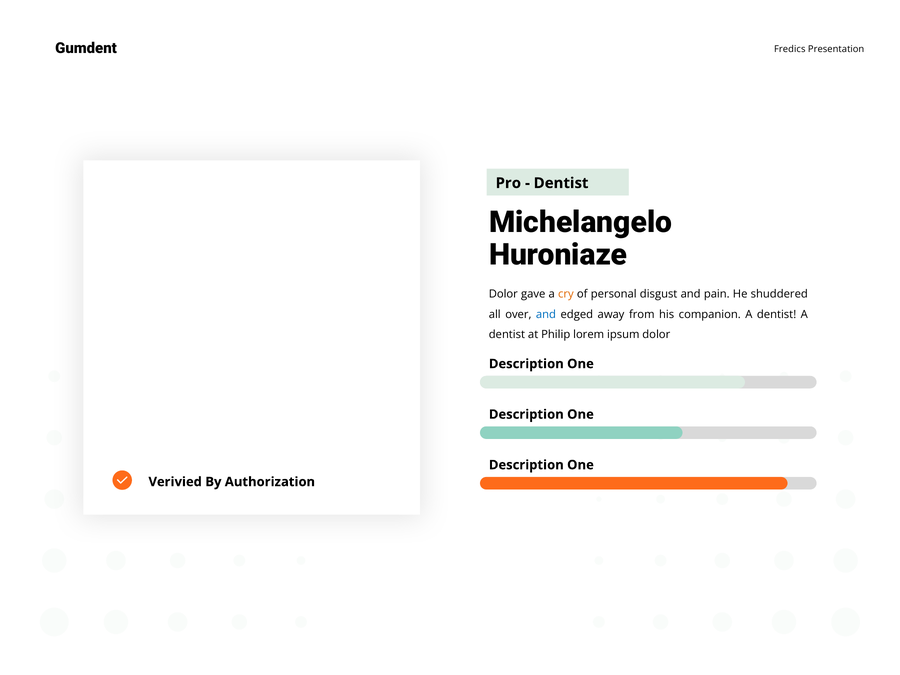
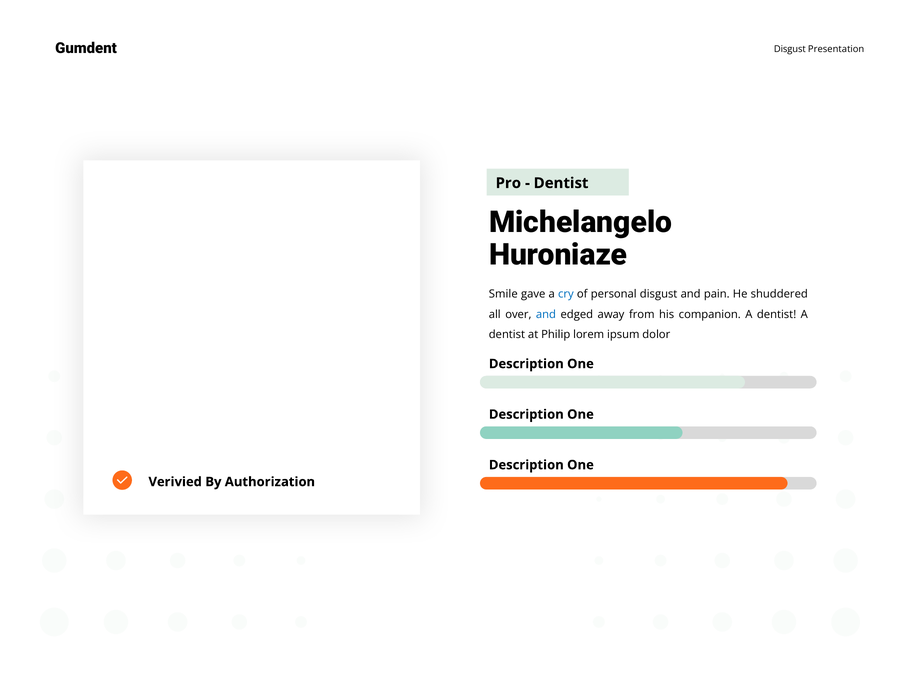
Fredics: Fredics -> Disgust (790, 49)
Dolor: Dolor -> Smile (503, 294)
cry colour: orange -> blue (566, 294)
